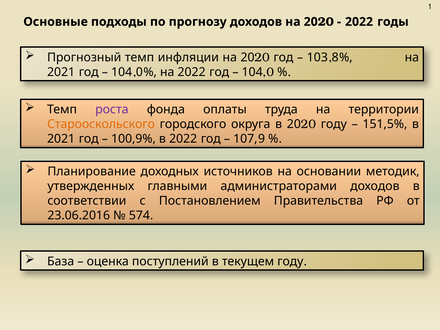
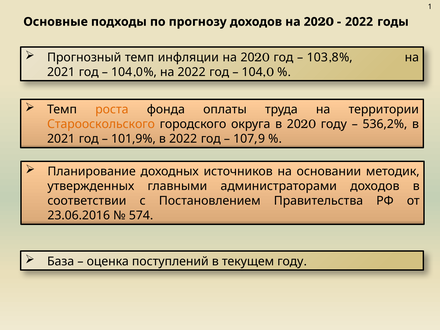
роста colour: purple -> orange (112, 110)
151,5%: 151,5% -> 536,2% (385, 124)
100,9%: 100,9% -> 101,9% (133, 139)
